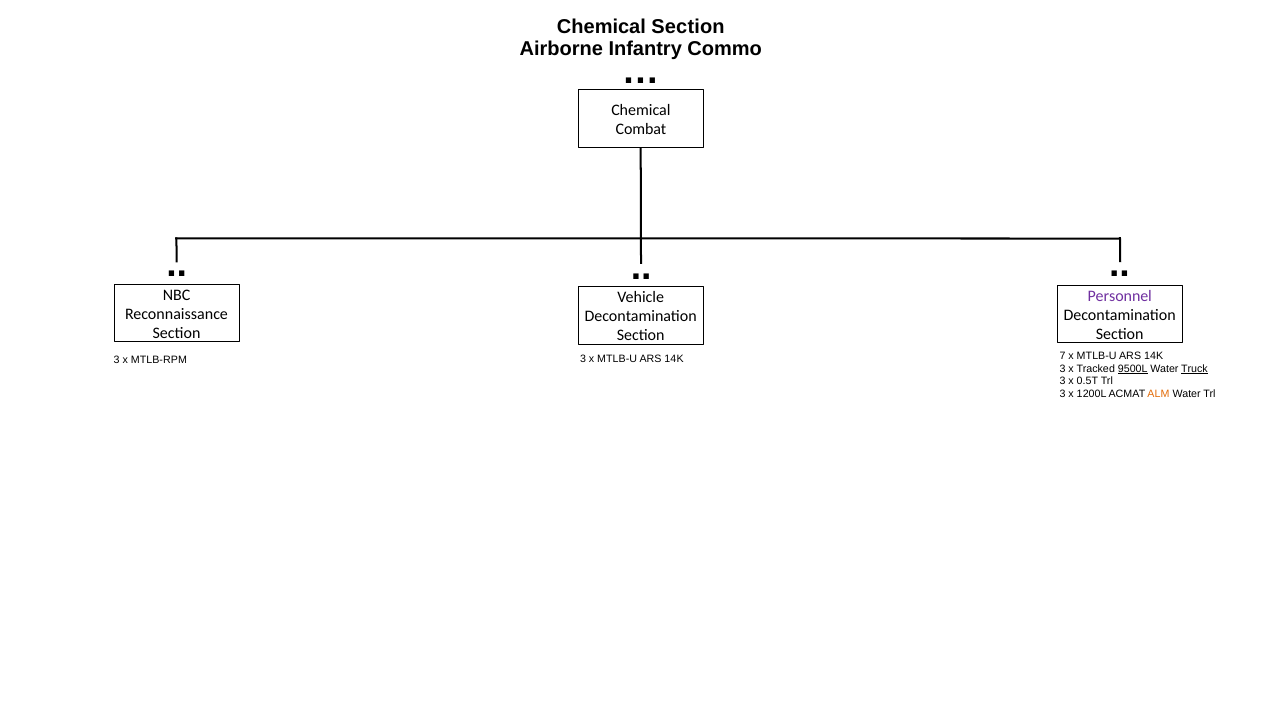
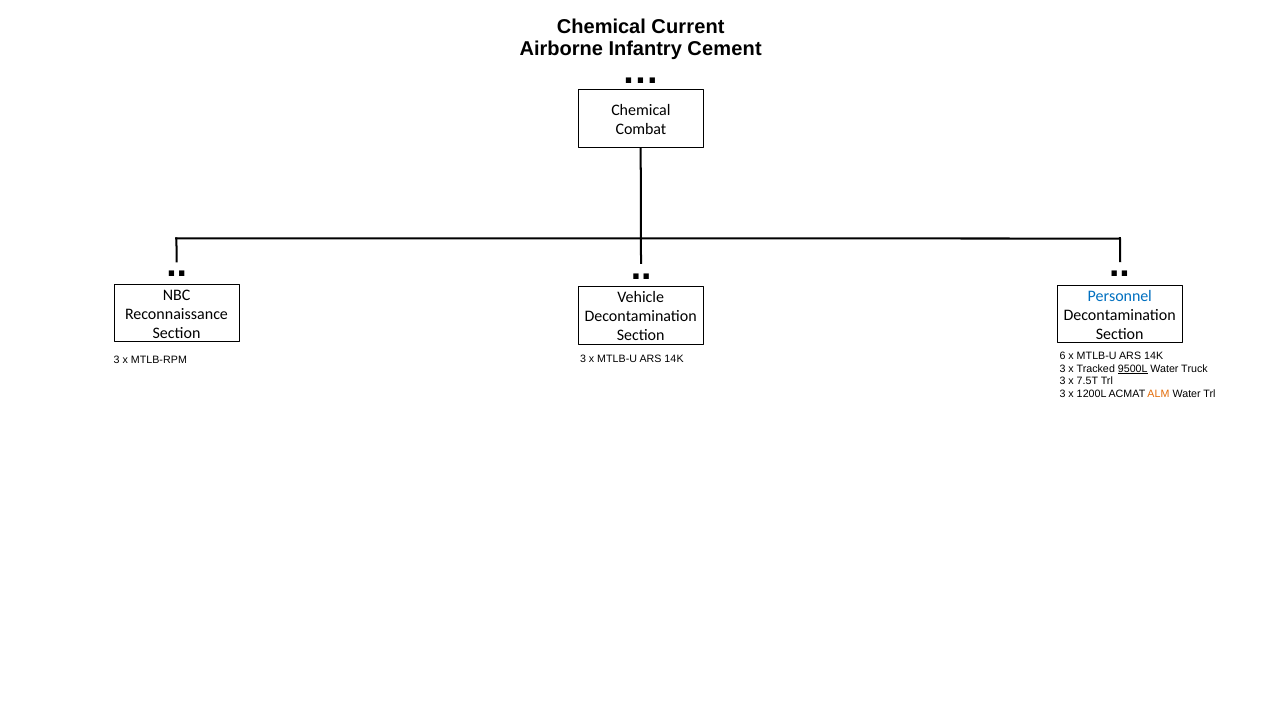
Chemical Section: Section -> Current (688, 27)
Commo: Commo -> Cement (725, 49)
Personnel colour: purple -> blue (1120, 296)
7: 7 -> 6 (1063, 356)
Truck underline: present -> none (1194, 369)
0.5T: 0.5T -> 7.5T (1087, 381)
